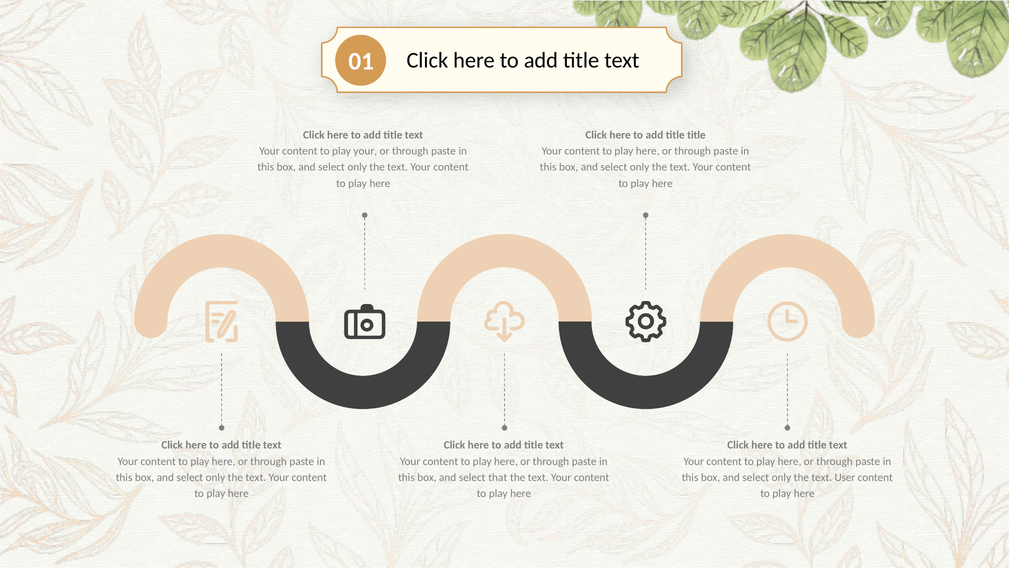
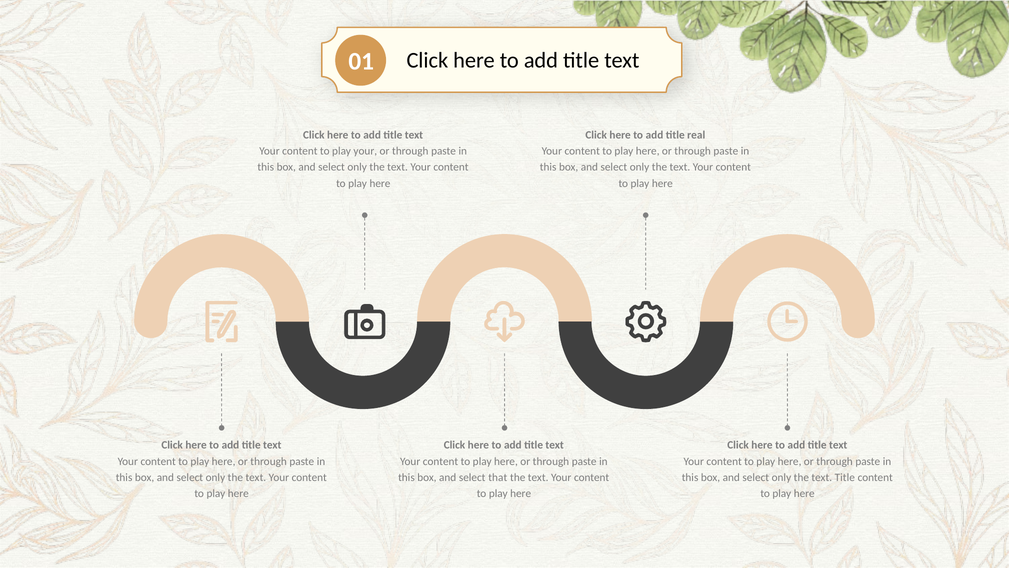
title title: title -> real (696, 135)
text User: User -> Title (845, 477)
